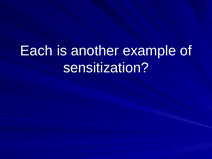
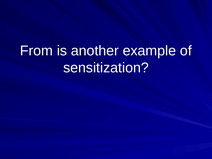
Each: Each -> From (36, 51)
